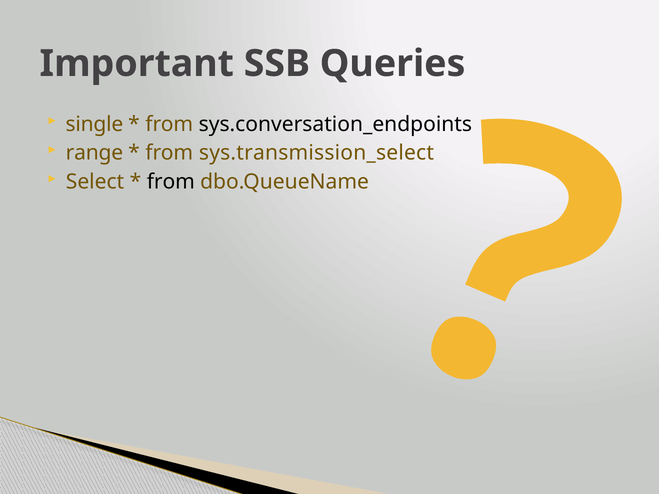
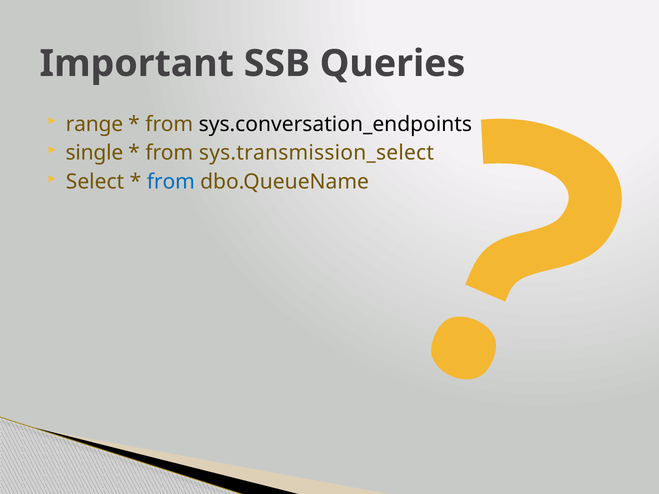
single: single -> range (94, 124)
range: range -> single (94, 153)
from colour: black -> blue (171, 182)
